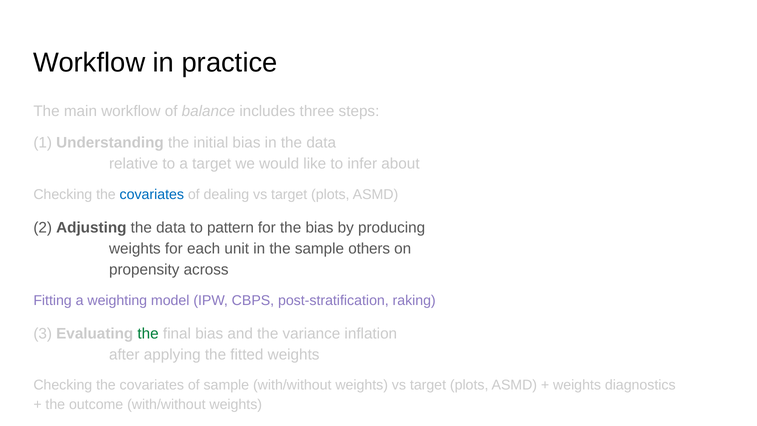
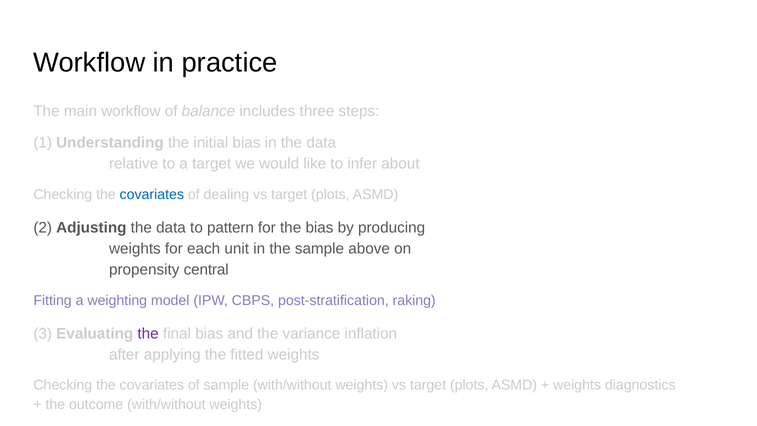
others: others -> above (369, 249)
across: across -> central (206, 270)
the colour: green -> purple (148, 333)
